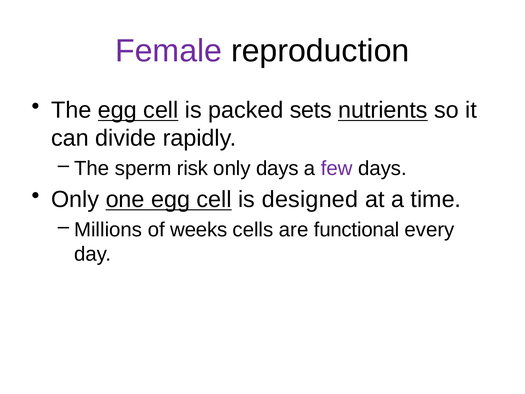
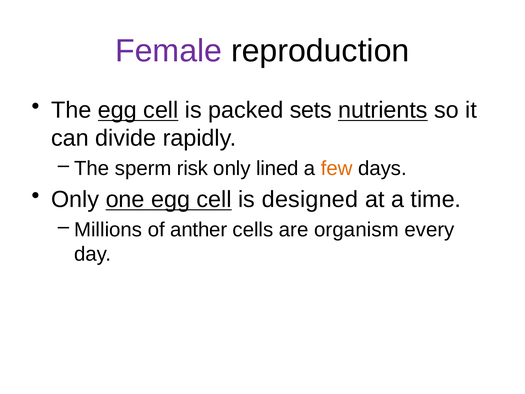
only days: days -> lined (277, 168)
few colour: purple -> orange (337, 168)
weeks: weeks -> anther (199, 230)
functional: functional -> organism (356, 230)
